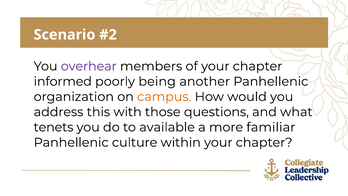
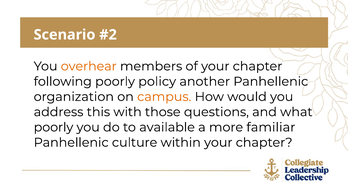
overhear colour: purple -> orange (89, 66)
informed: informed -> following (63, 81)
being: being -> policy (157, 81)
tenets: tenets -> poorly (53, 127)
